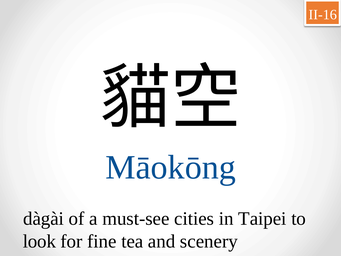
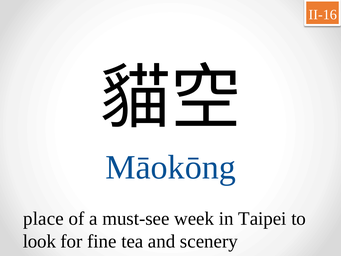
dàgài: dàgài -> place (43, 218)
cities: cities -> week (194, 218)
